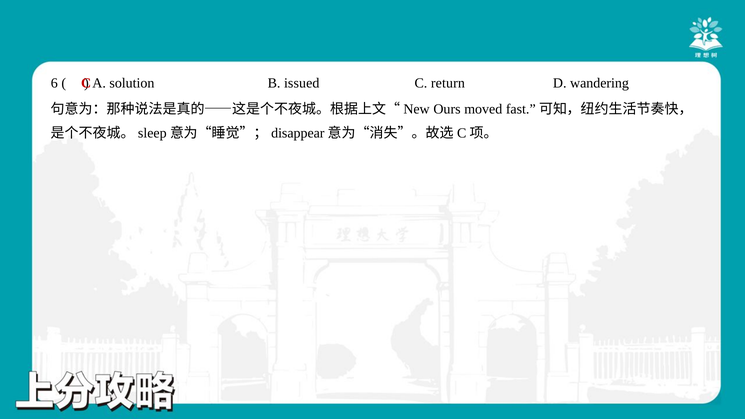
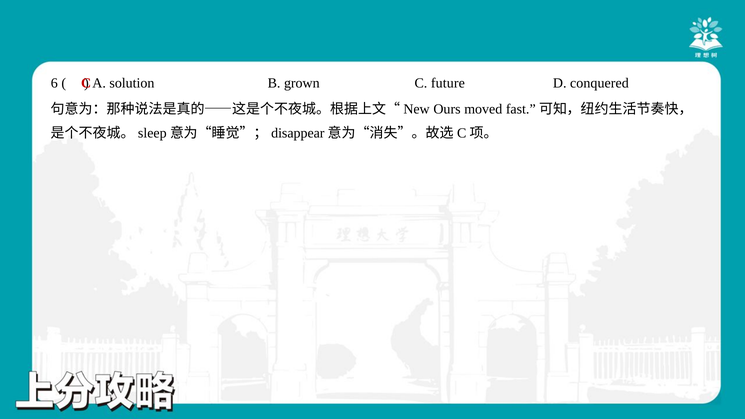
issued: issued -> grown (302, 83)
return: return -> future (448, 83)
wandering: wandering -> conquered (599, 83)
